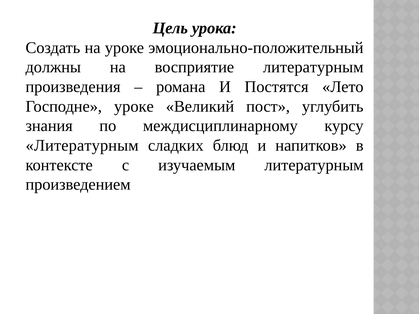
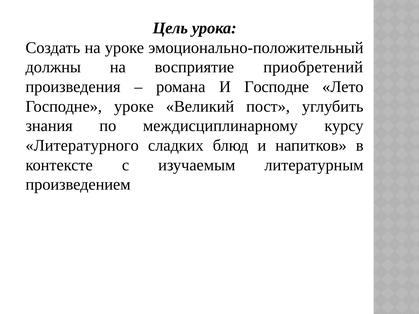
восприятие литературным: литературным -> приобретений (313, 67)
И Постятся: Постятся -> Господне (277, 87)
Литературным: Литературным -> Литературного (82, 146)
